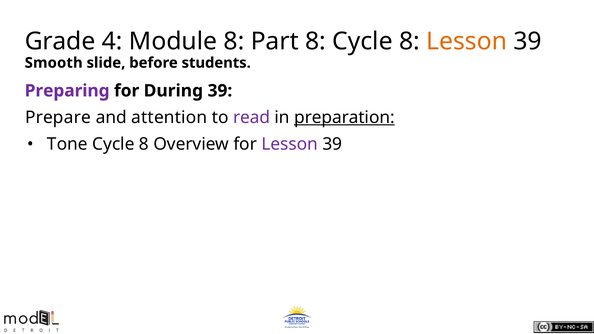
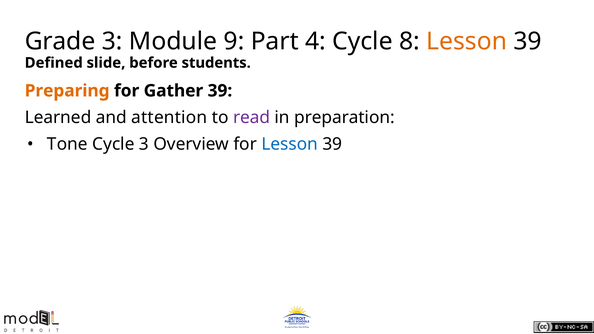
Grade 4: 4 -> 3 (112, 41)
Module 8: 8 -> 9 (234, 41)
Part 8: 8 -> 4 (315, 41)
Smooth: Smooth -> Defined (54, 63)
Preparing colour: purple -> orange (67, 91)
During: During -> Gather (173, 91)
Prepare: Prepare -> Learned (58, 118)
preparation underline: present -> none (344, 118)
8: 8 -> 3 (144, 144)
Lesson colour: purple -> blue (290, 144)
